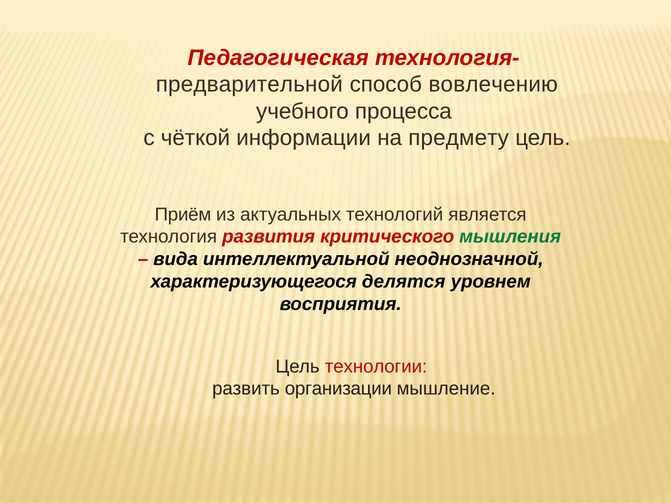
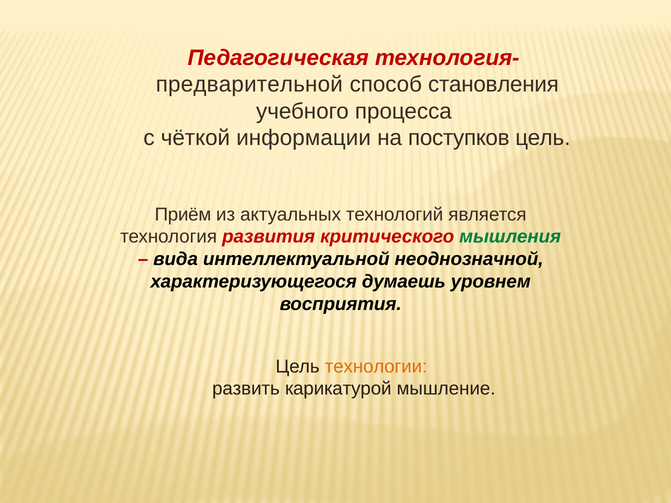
вовлечению: вовлечению -> становления (493, 84)
предмету: предмету -> поступков (459, 138)
делятся: делятся -> думаешь (404, 282)
технологии colour: red -> orange (376, 367)
организации: организации -> карикатурой (338, 389)
